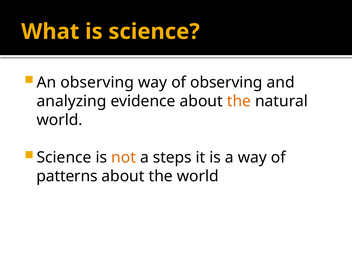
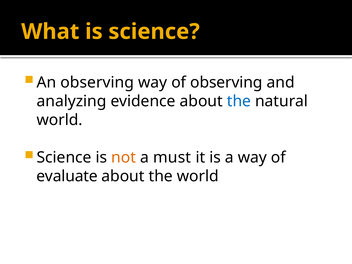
the colour: orange -> blue (239, 101)
steps: steps -> must (172, 157)
patterns: patterns -> evaluate (67, 176)
